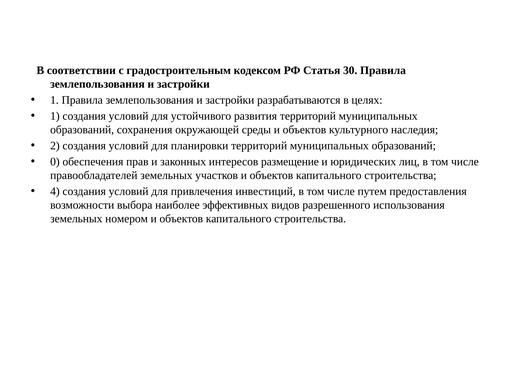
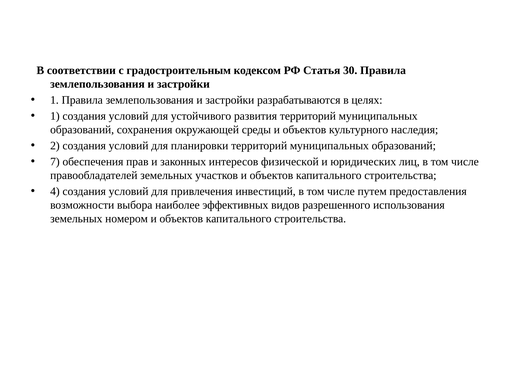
0: 0 -> 7 (55, 162)
размещение: размещение -> физической (290, 162)
